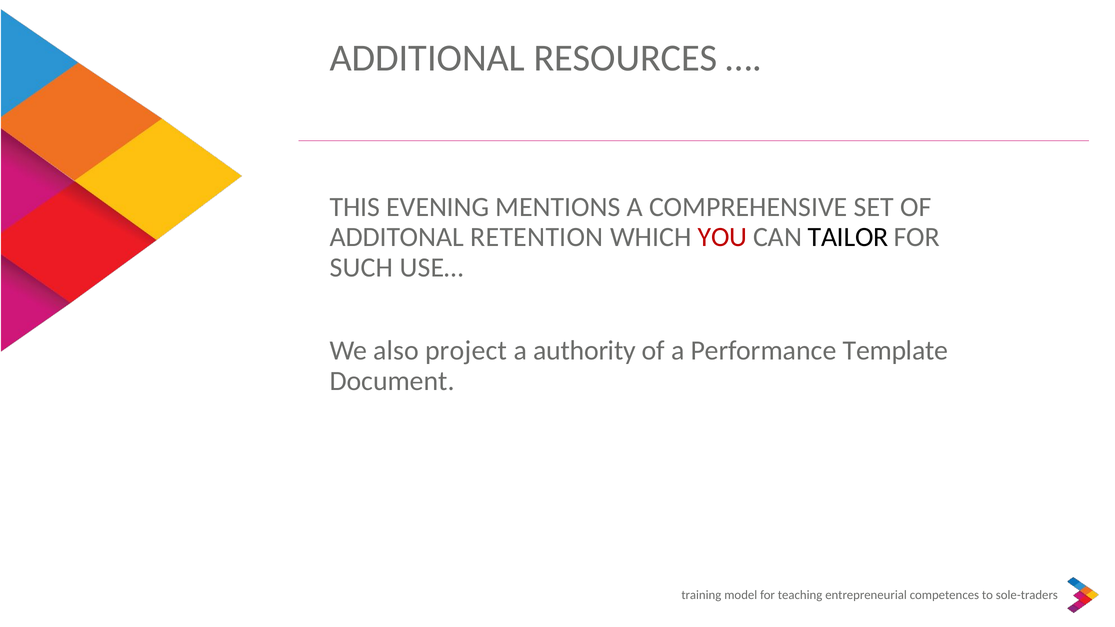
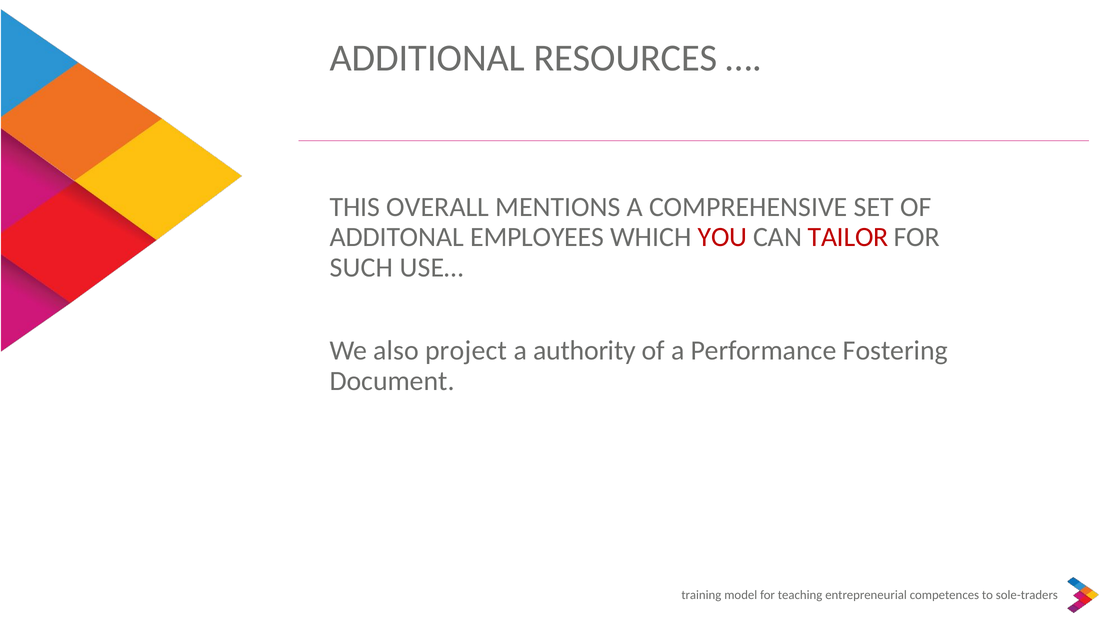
EVENING: EVENING -> OVERALL (438, 207)
RETENTION: RETENTION -> EMPLOYEES (537, 237)
TAILOR colour: black -> red (848, 237)
Template: Template -> Fostering (895, 351)
